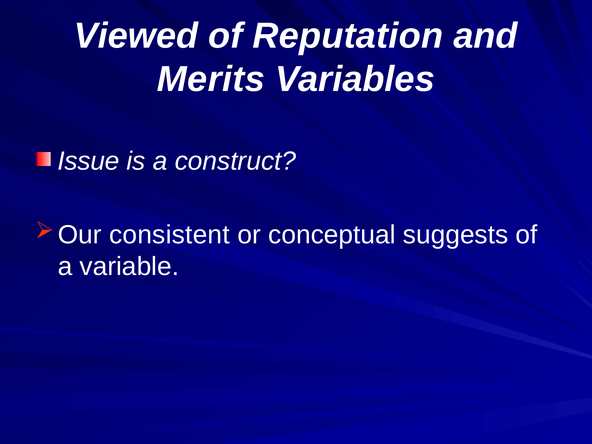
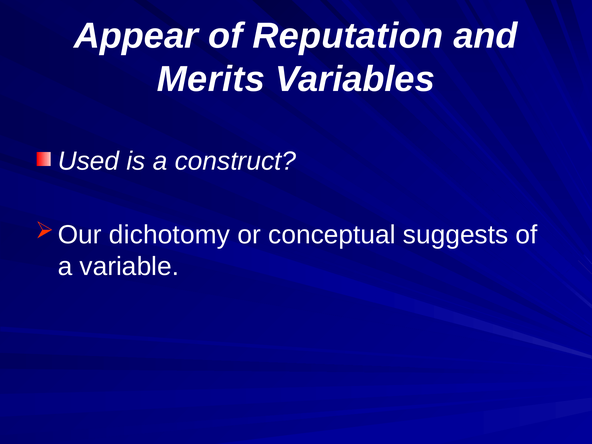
Viewed: Viewed -> Appear (136, 36)
Issue: Issue -> Used (88, 161)
consistent: consistent -> dichotomy (169, 235)
